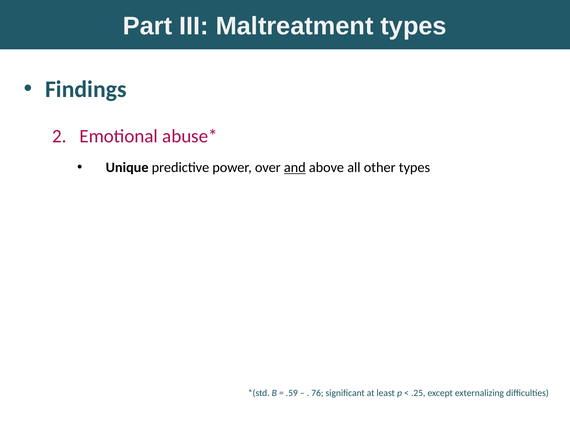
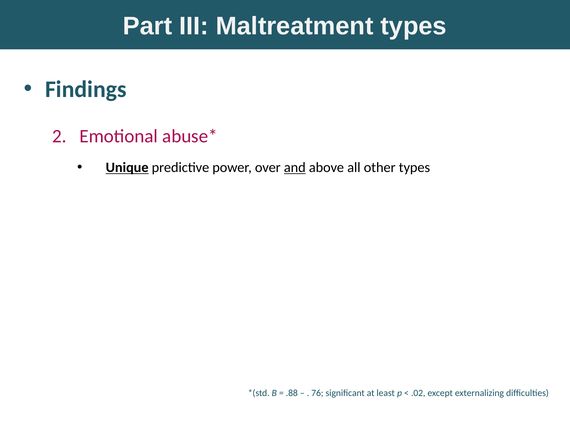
Unique underline: none -> present (127, 167)
.59: .59 -> .88 (292, 393)
.25: .25 -> .02 (418, 393)
